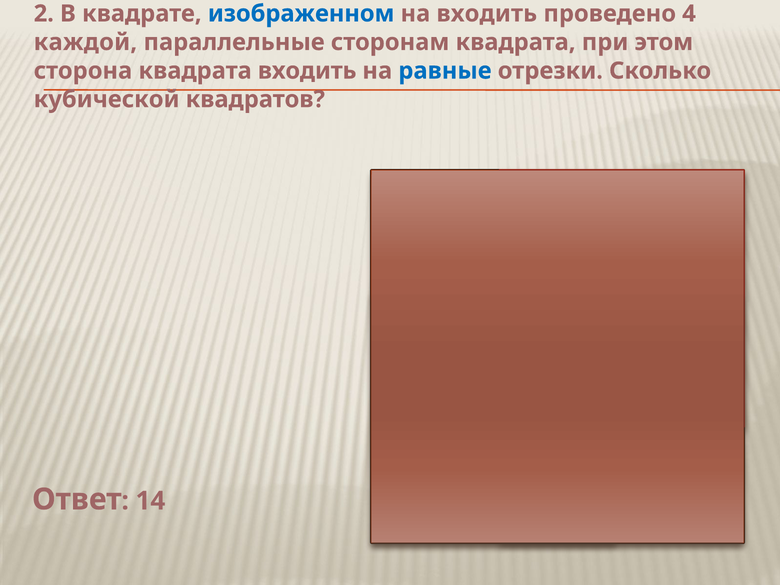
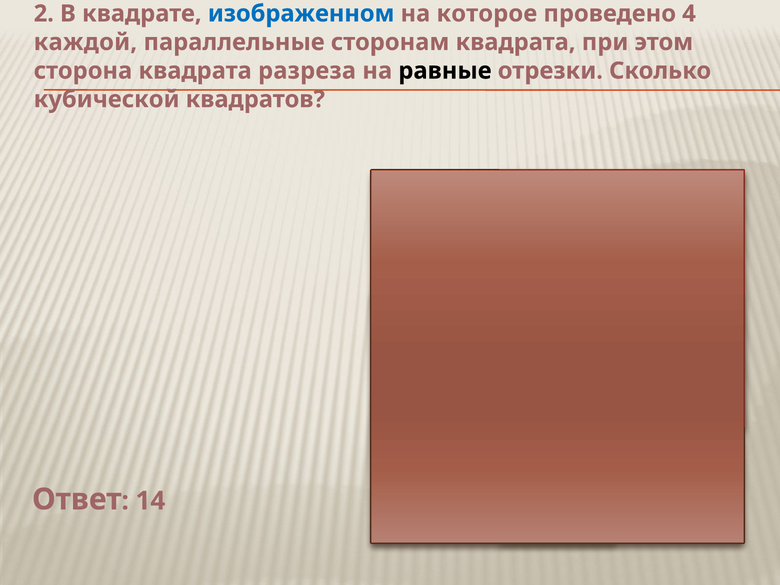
на входить: входить -> которое (487, 14)
квадрата входить: входить -> разреза (307, 71)
равные colour: blue -> black (445, 71)
